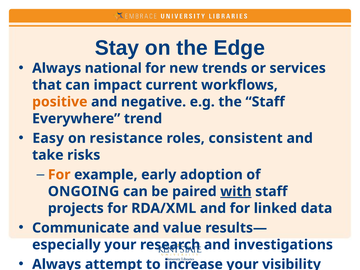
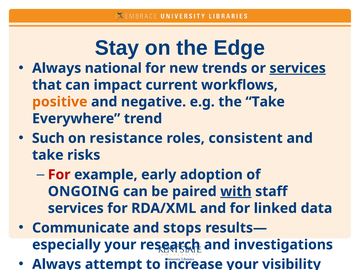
services underline: none -> present (298, 68)
the Staff: Staff -> Take (265, 102)
Easy: Easy -> Such (48, 138)
For colour: orange -> red (59, 175)
projects: projects -> services (76, 208)
value: value -> stops (182, 228)
